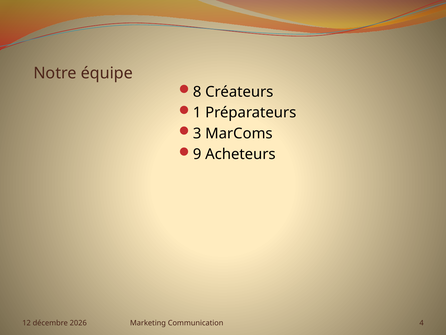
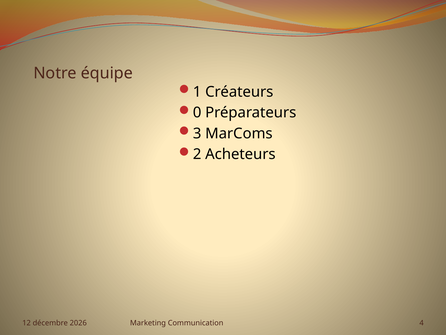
8: 8 -> 1 (197, 92)
1: 1 -> 0 (197, 113)
9: 9 -> 2 (197, 154)
